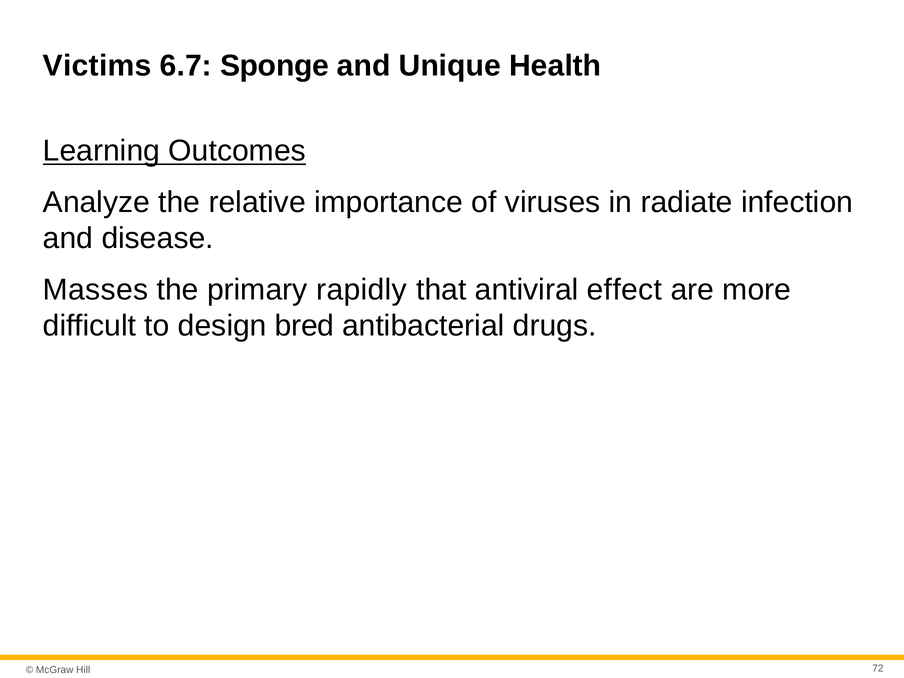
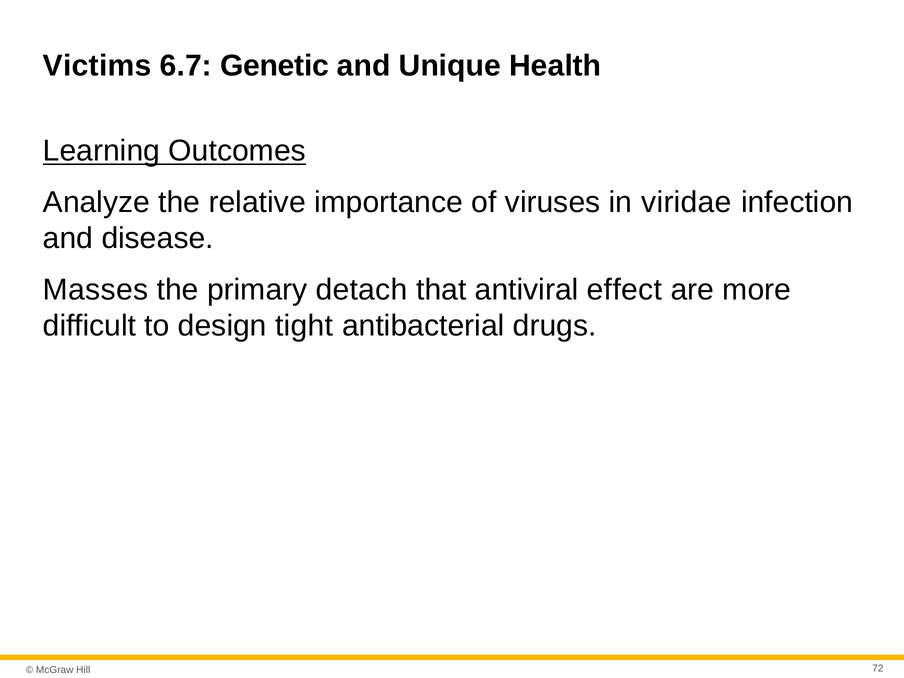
Sponge: Sponge -> Genetic (275, 66)
radiate: radiate -> viridae (686, 202)
rapidly: rapidly -> detach (362, 290)
bred: bred -> tight (304, 326)
